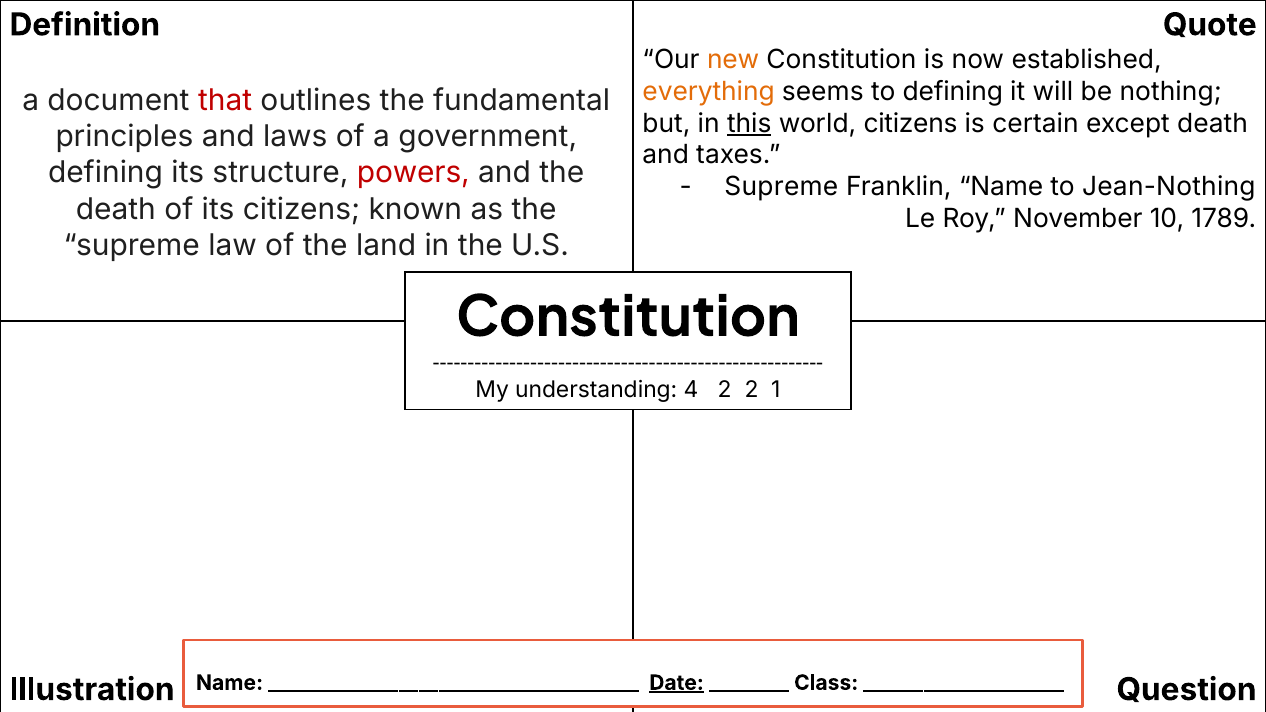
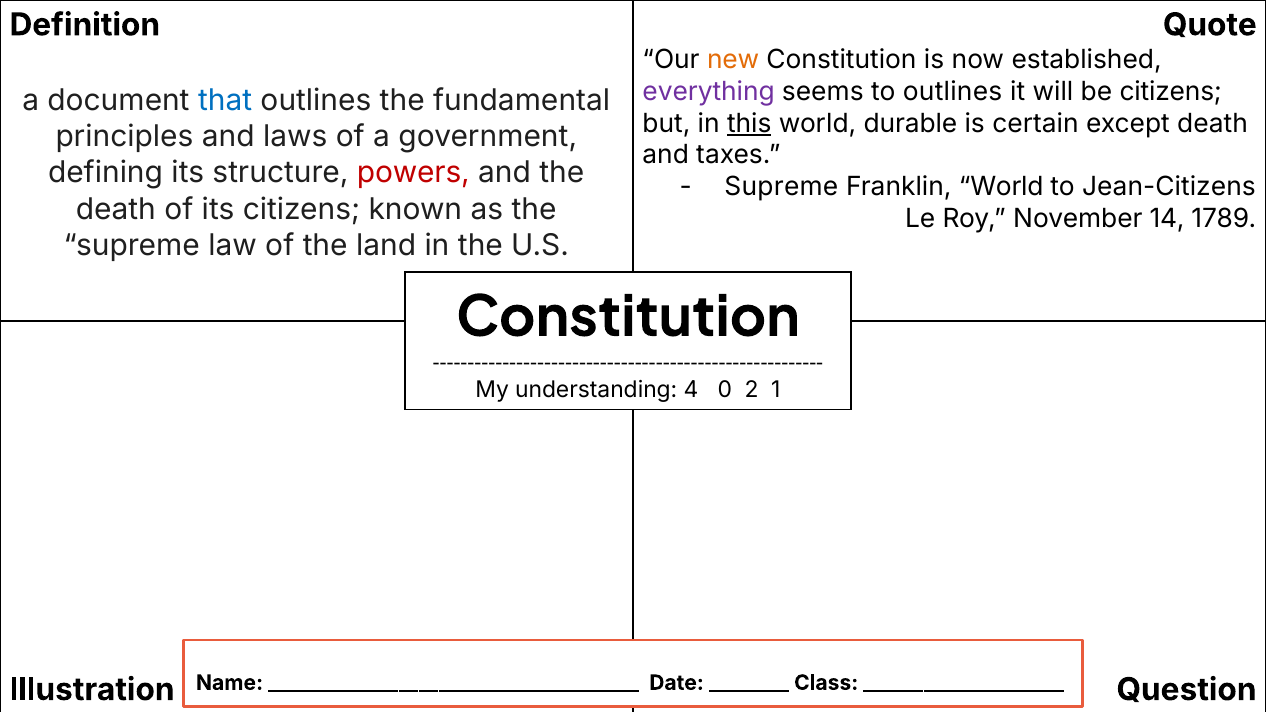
everything colour: orange -> purple (709, 92)
to defining: defining -> outlines (953, 92)
be nothing: nothing -> citizens (1171, 92)
that colour: red -> blue (225, 100)
world citizens: citizens -> durable (910, 123)
Franklin Name: Name -> World (1001, 187)
Jean-Nothing: Jean-Nothing -> Jean-Citizens (1169, 187)
10: 10 -> 14 (1167, 219)
4 2: 2 -> 0 (725, 390)
Date underline: present -> none (677, 683)
